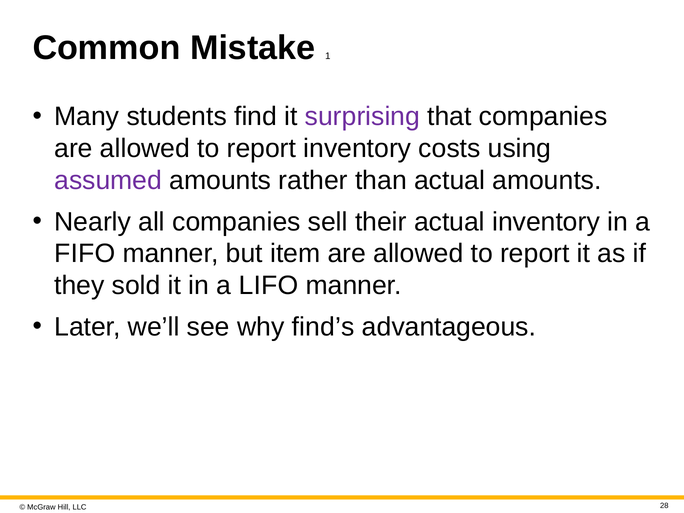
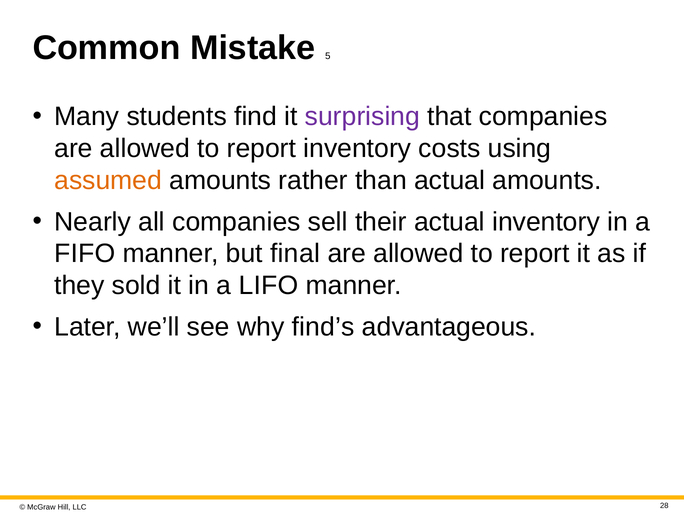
1: 1 -> 5 (328, 56)
assumed colour: purple -> orange (108, 180)
item: item -> final (295, 254)
